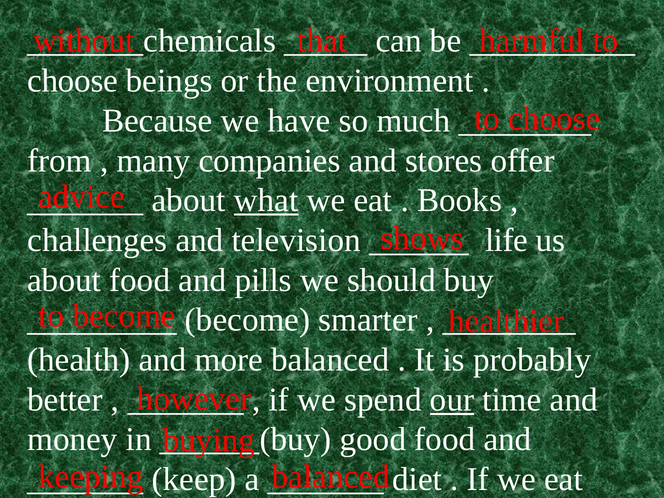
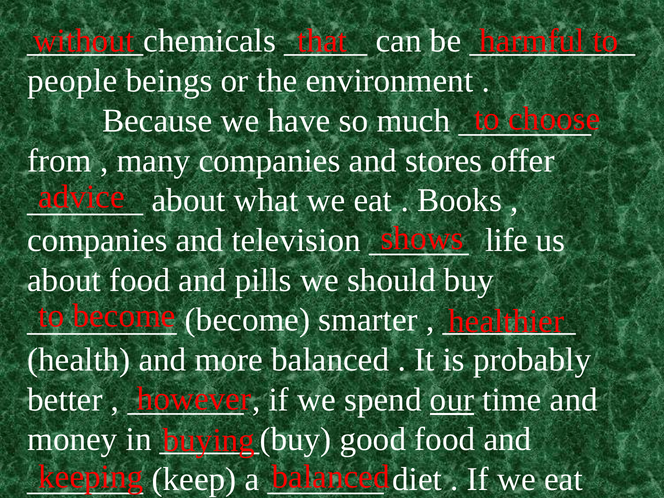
choose: choose -> people (72, 81)
what underline: present -> none (266, 200)
challenges: challenges -> companies (97, 240)
